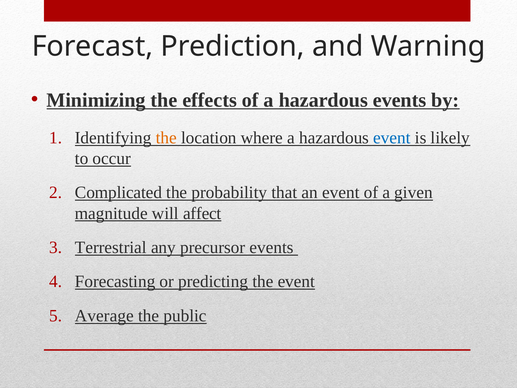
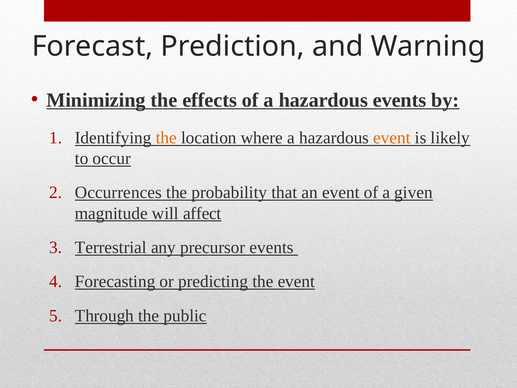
event colour: blue -> orange (392, 138)
Complicated: Complicated -> Occurrences (118, 193)
Average: Average -> Through (104, 316)
